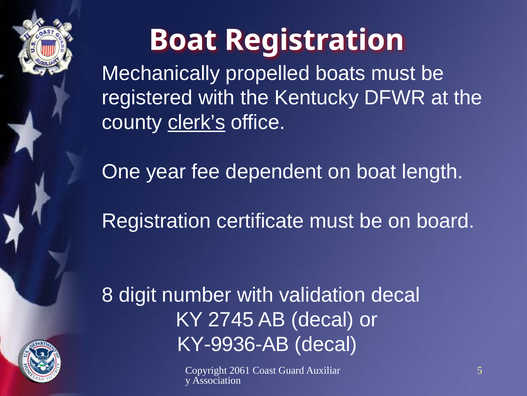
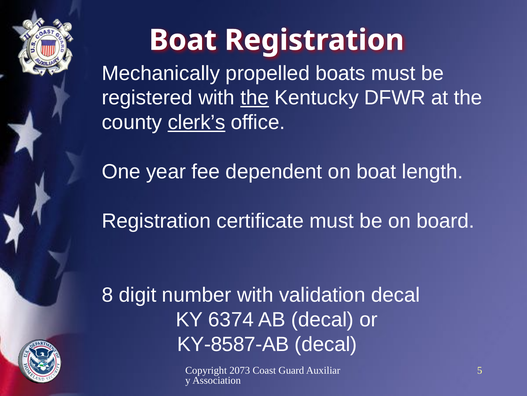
the underline: none -> present (255, 98)
2745: 2745 -> 6374 (231, 319)
KY-9936-AB: KY-9936-AB -> KY-8587-AB (233, 344)
2061: 2061 -> 2073 (240, 370)
